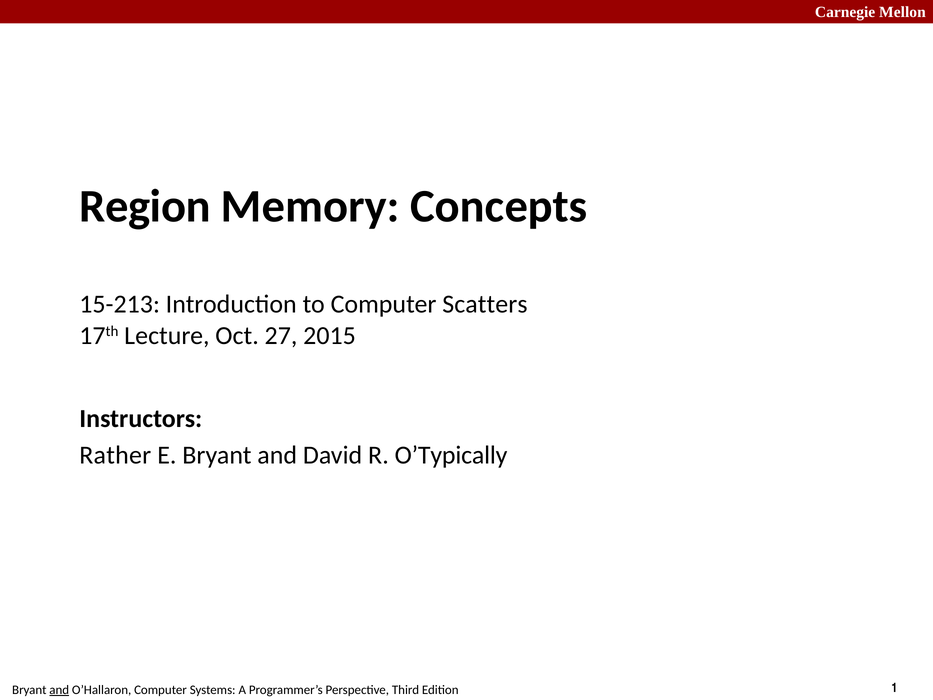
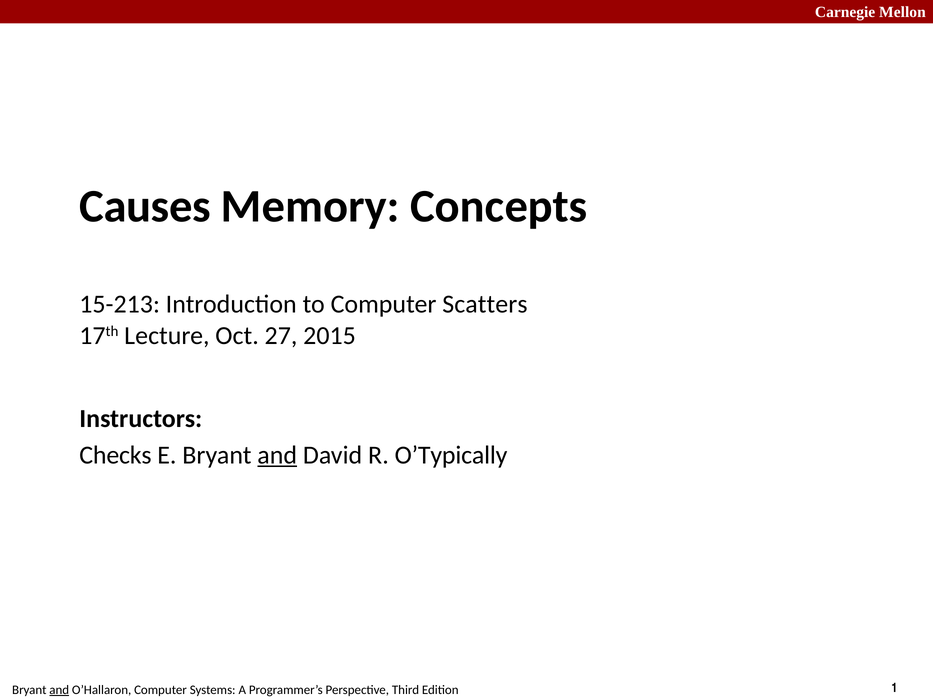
Region: Region -> Causes (145, 206)
Rather: Rather -> Checks (115, 455)
and underline: none -> present (277, 455)
